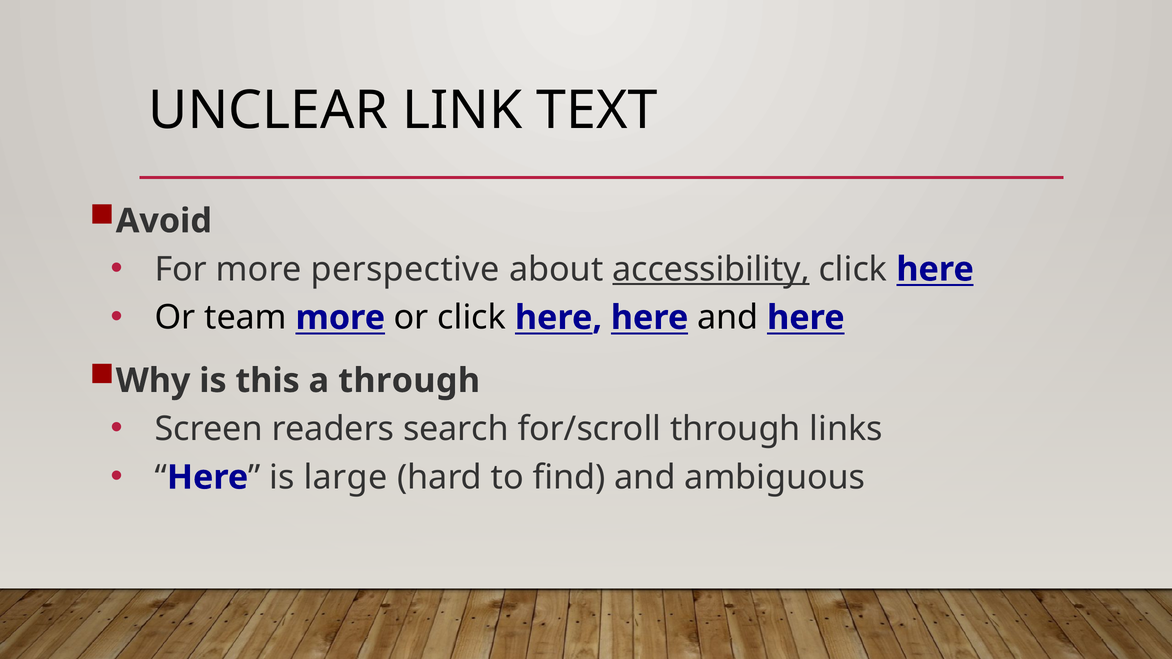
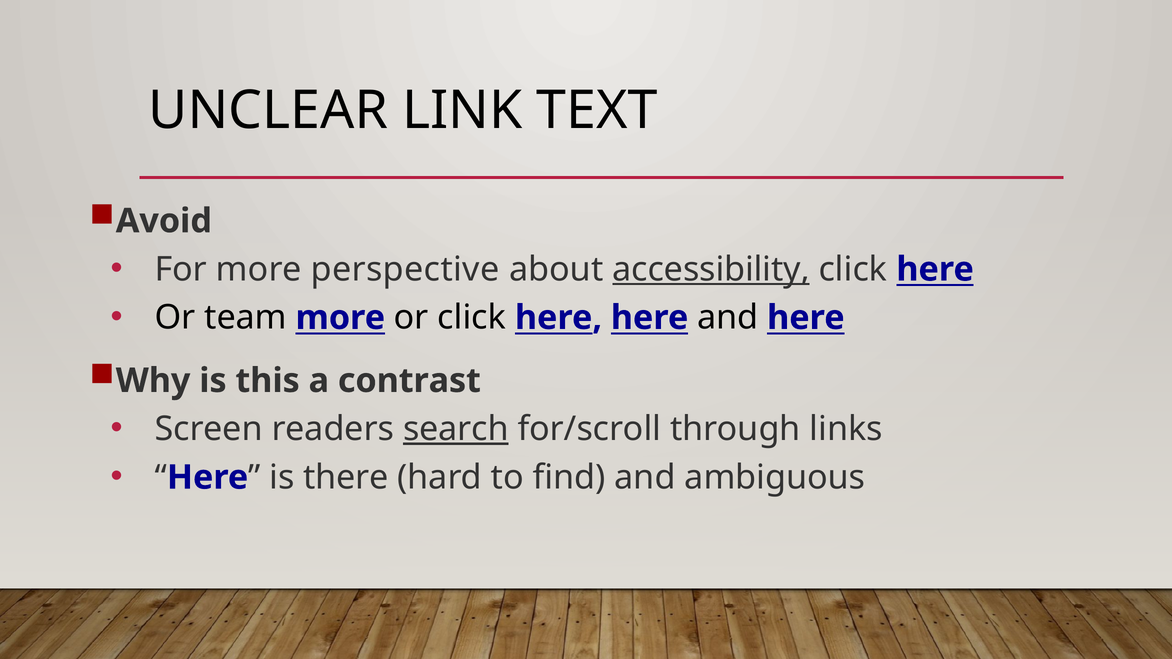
a through: through -> contrast (409, 381)
search underline: none -> present (456, 429)
large: large -> there (346, 478)
